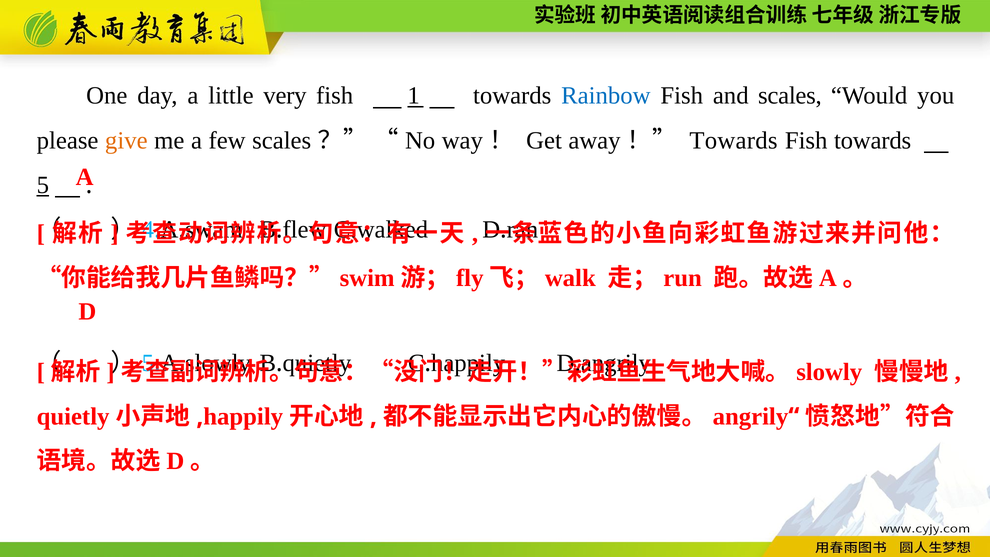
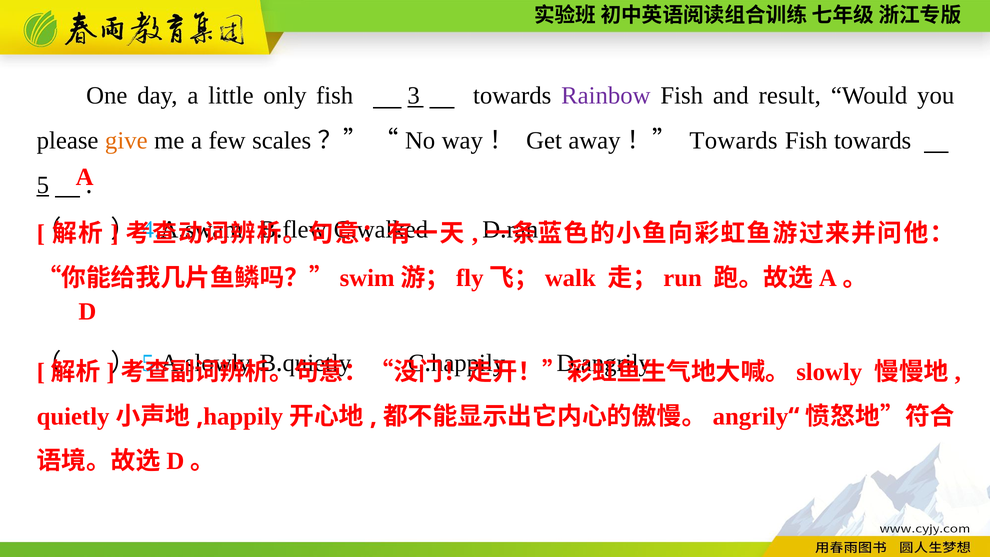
very: very -> only (285, 96)
1: 1 -> 3 (414, 96)
Rainbow colour: blue -> purple (606, 96)
and scales: scales -> result (790, 96)
